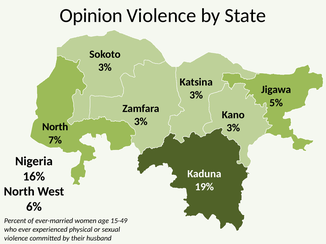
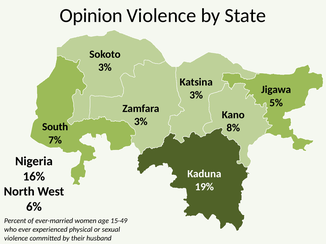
North: North -> South (55, 127)
3%: 3% -> 8% (233, 128)
